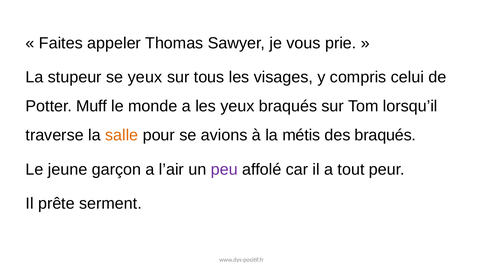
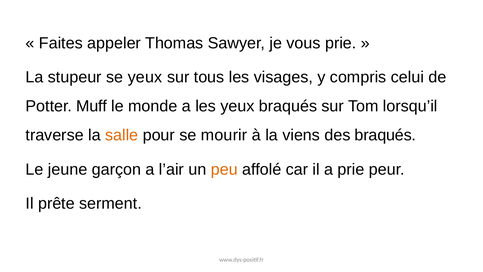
avions: avions -> mourir (224, 135)
métis: métis -> viens (301, 135)
peu colour: purple -> orange (224, 169)
a tout: tout -> prie (351, 169)
